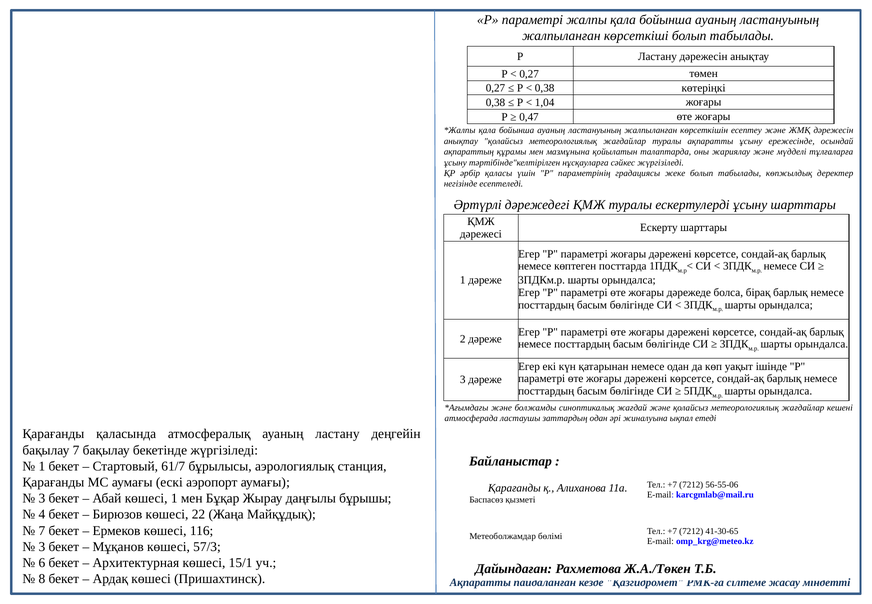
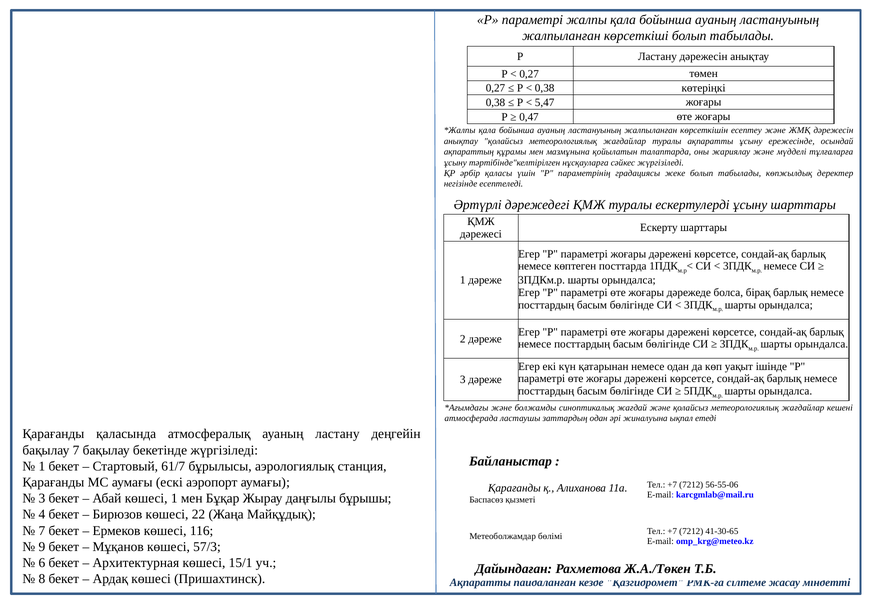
1,04: 1,04 -> 5,47 (545, 103)
3: 3 -> 9 (42, 546)
